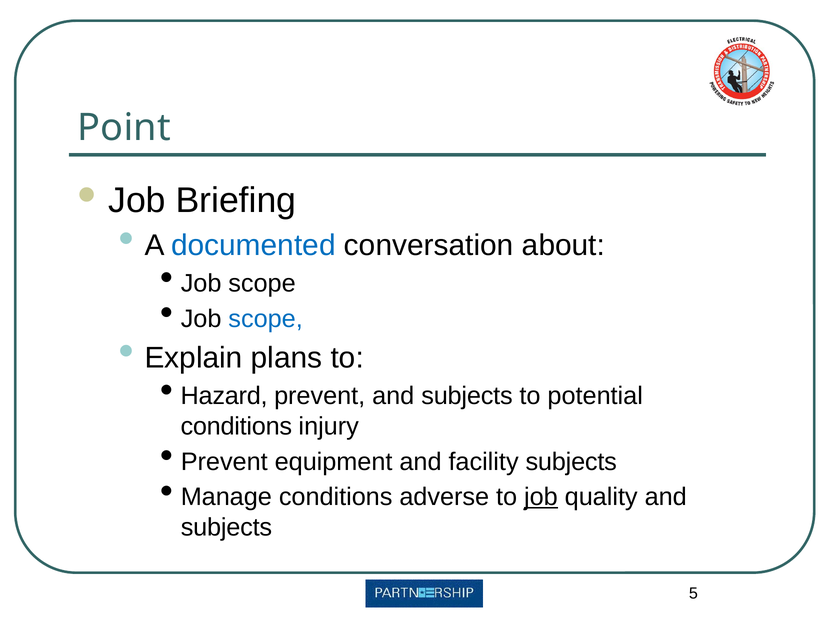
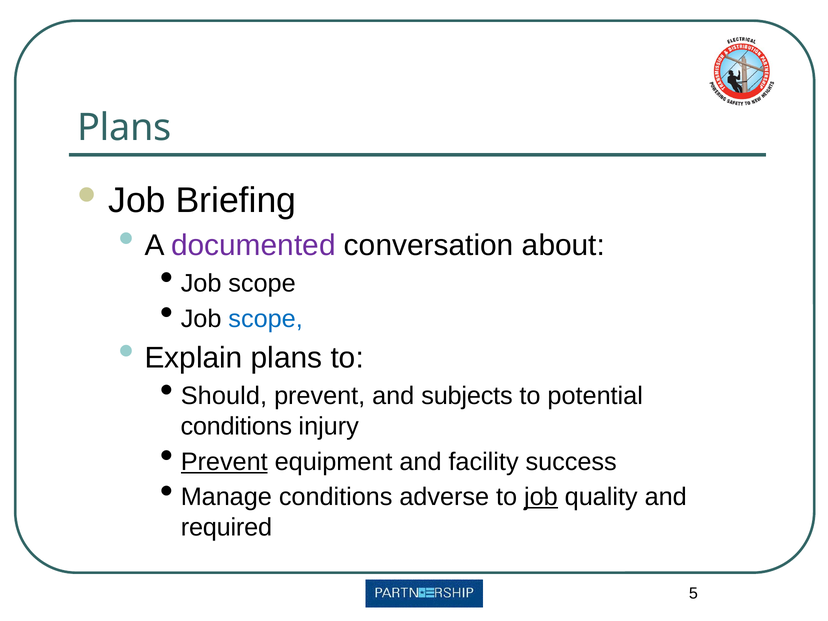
Point: Point -> Plans (124, 128)
documented colour: blue -> purple (253, 245)
Hazard: Hazard -> Should (224, 396)
Prevent underline: none -> present (224, 462)
facility subjects: subjects -> success (571, 462)
subjects: subjects -> required (226, 527)
